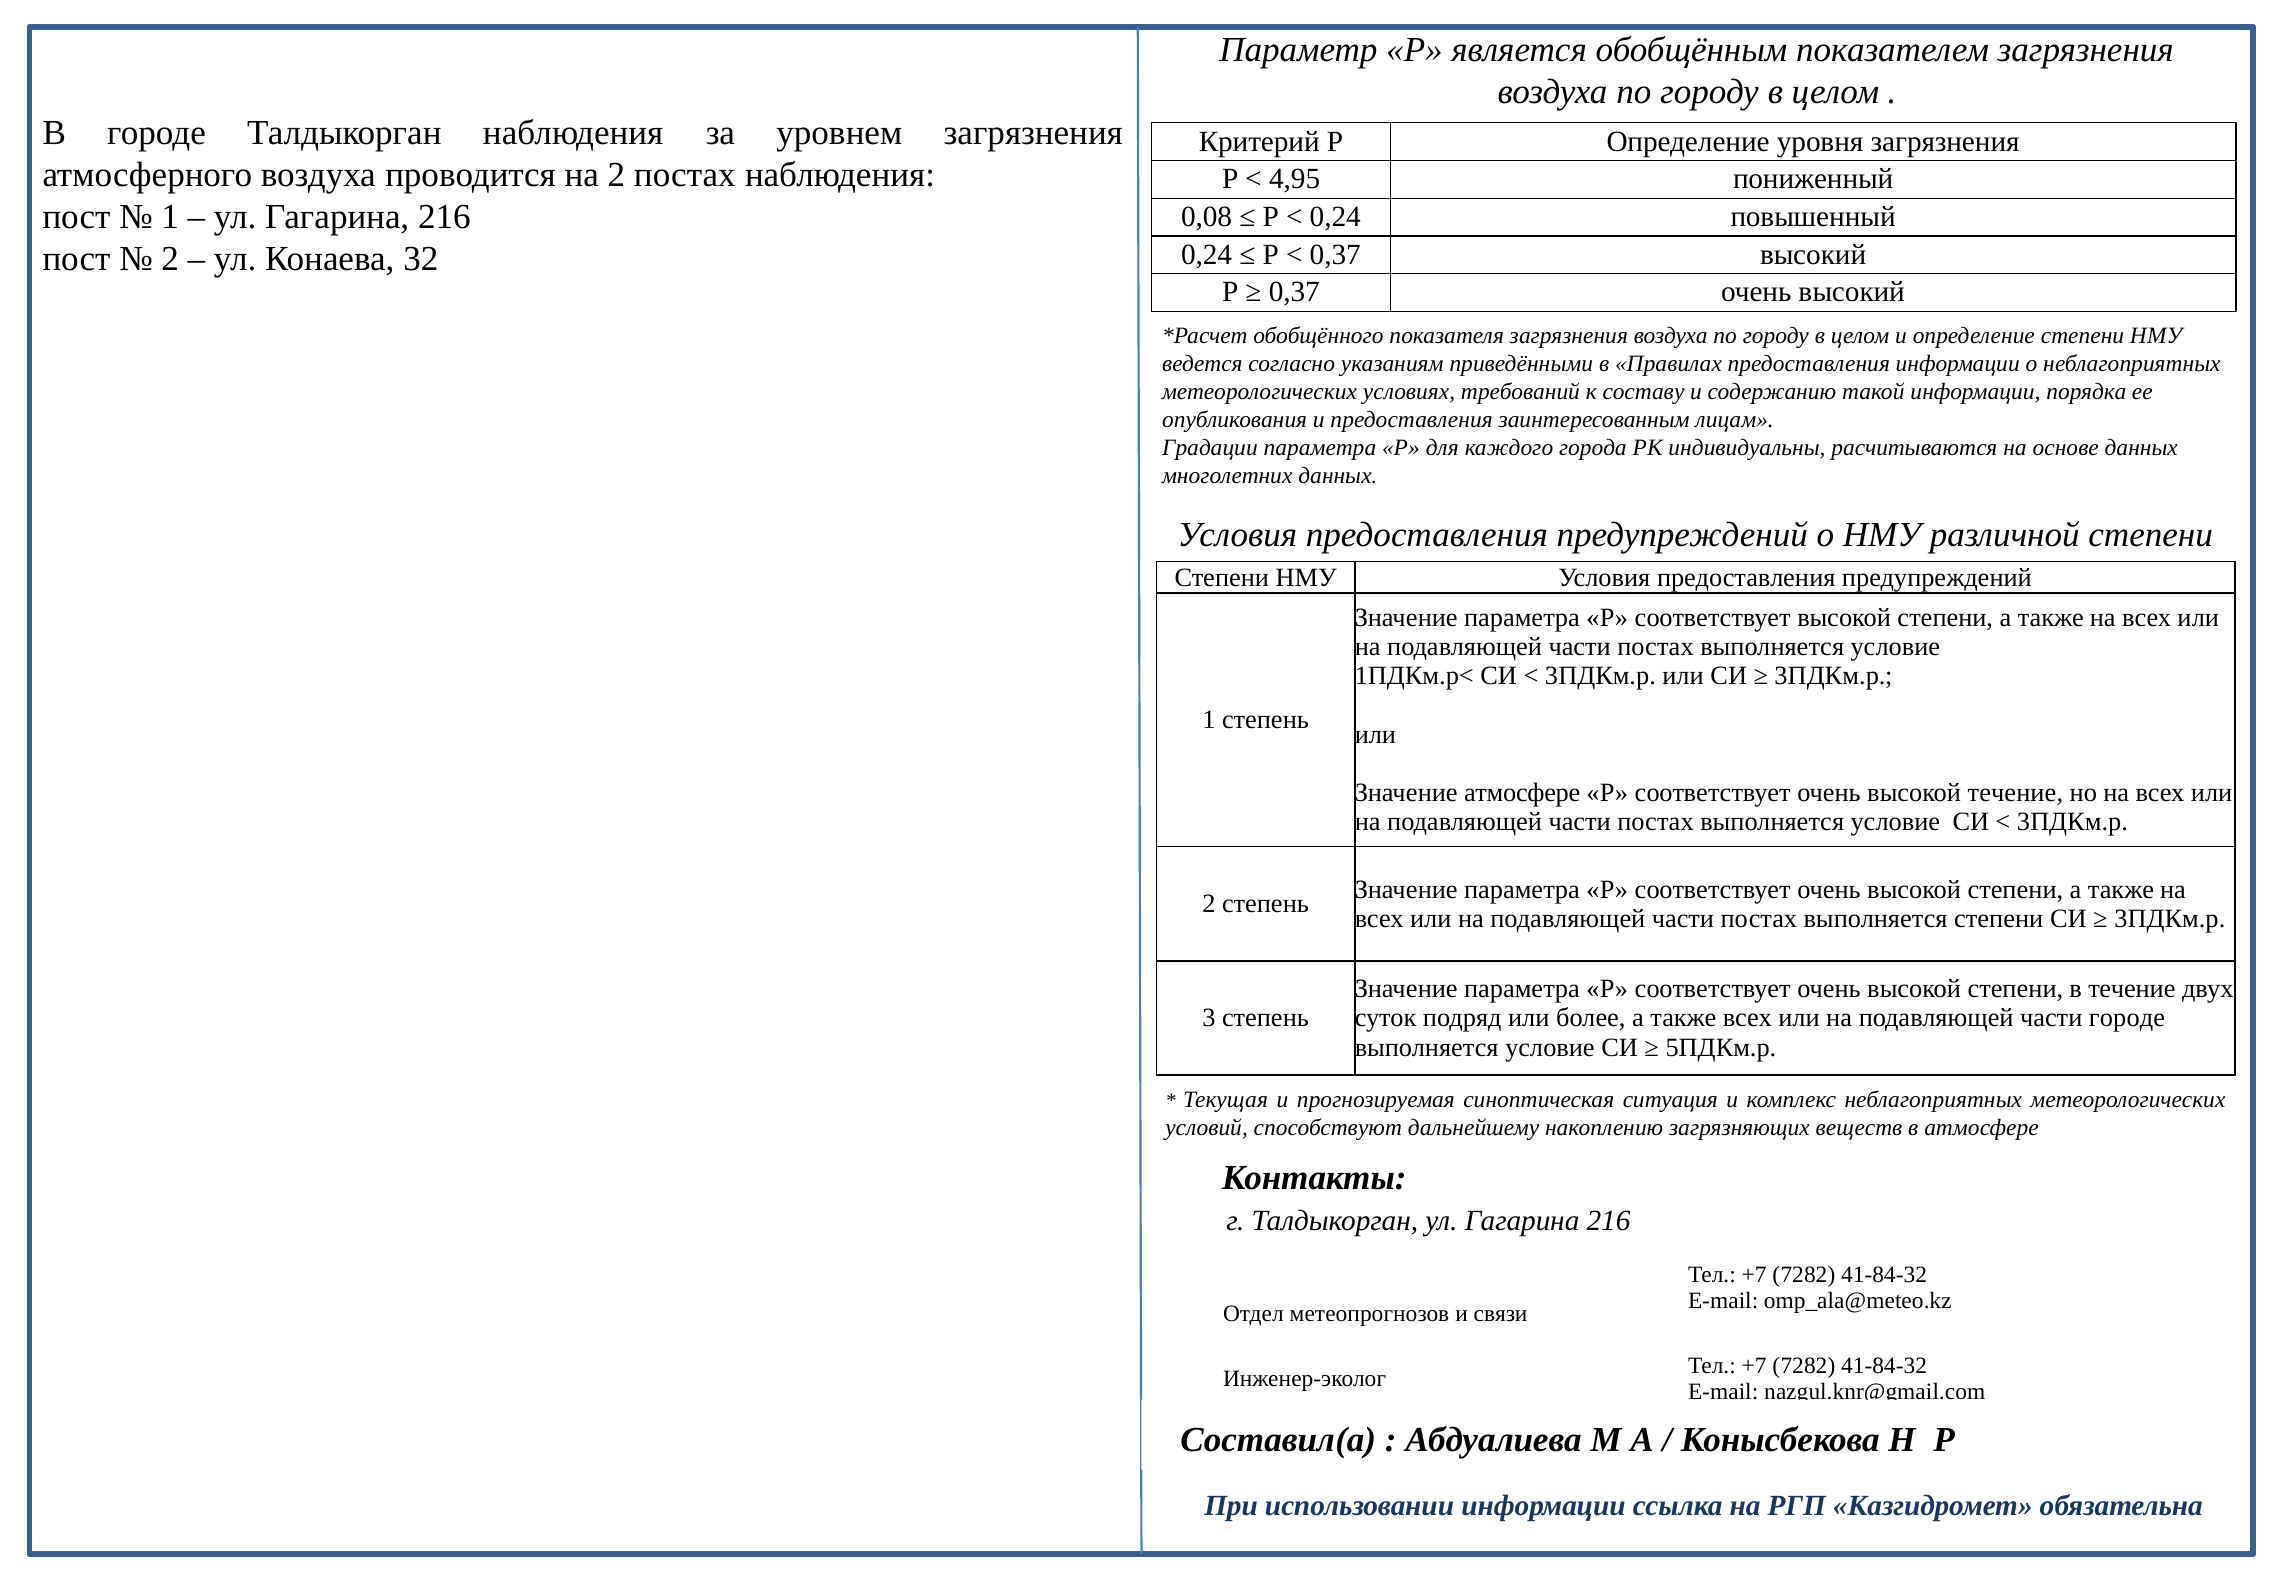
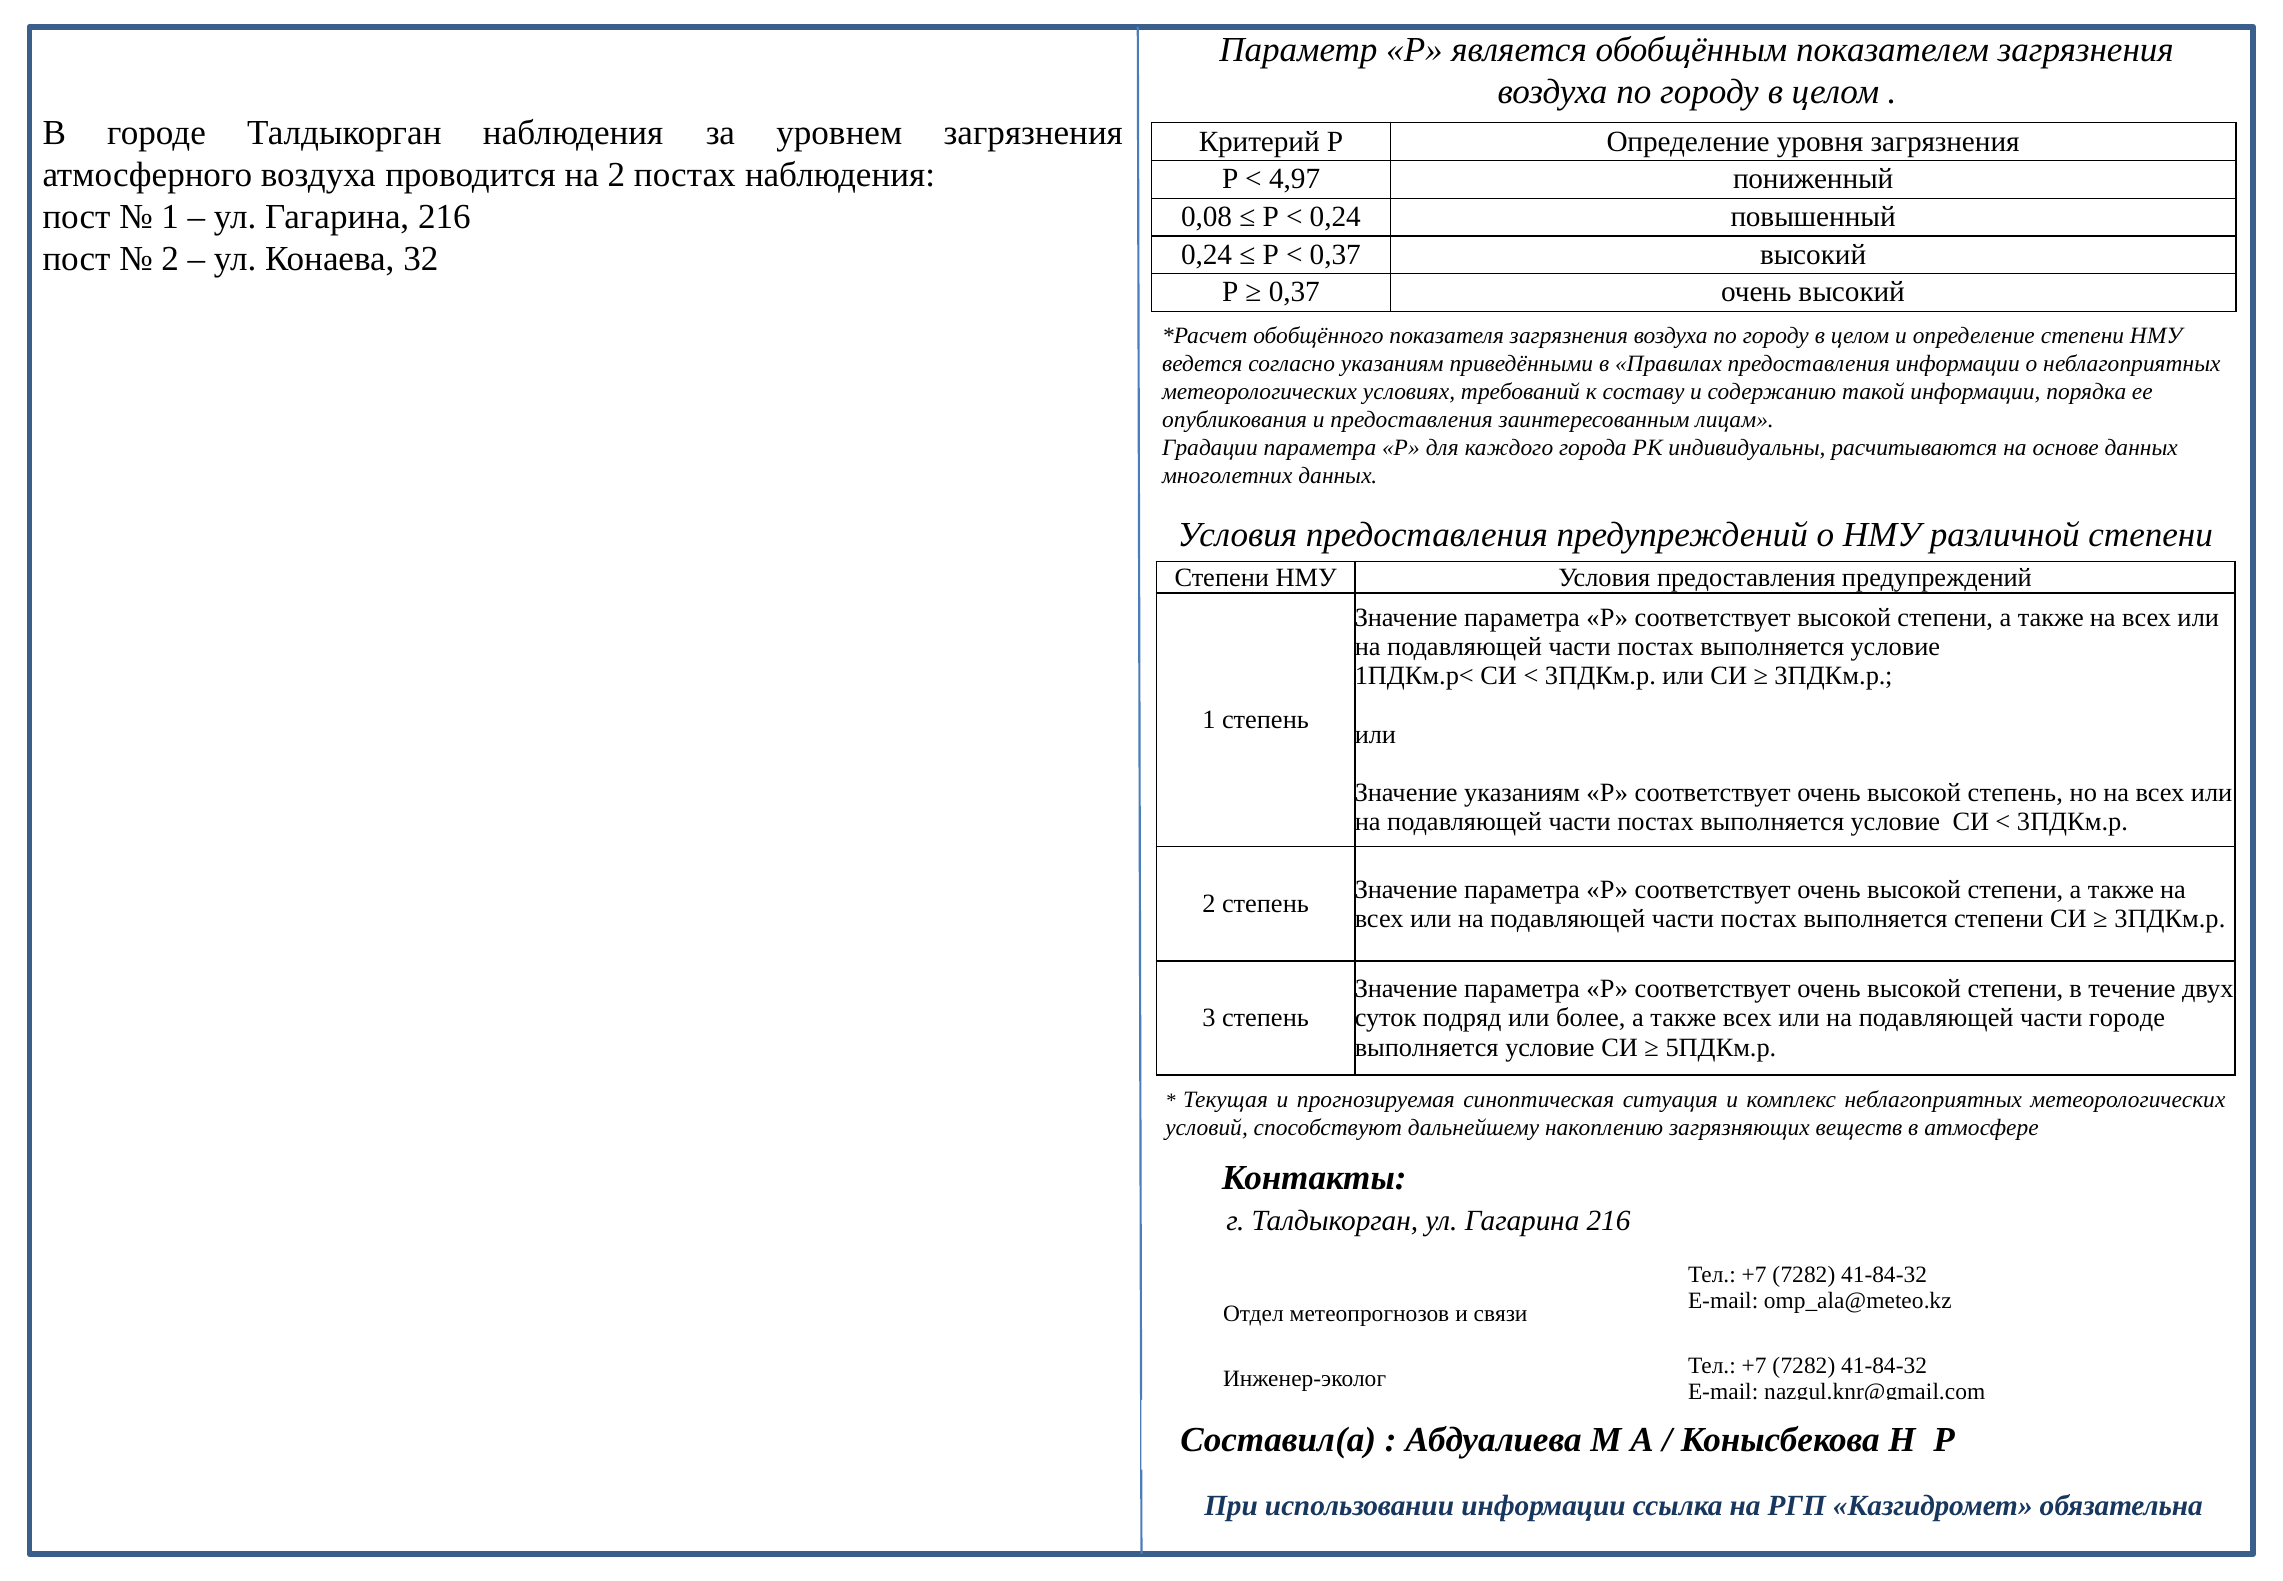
4,95: 4,95 -> 4,97 (1295, 179)
Значение атмосфере: атмосфере -> указаниям (1522, 793)
высокой течение: течение -> степень (2015, 793)
